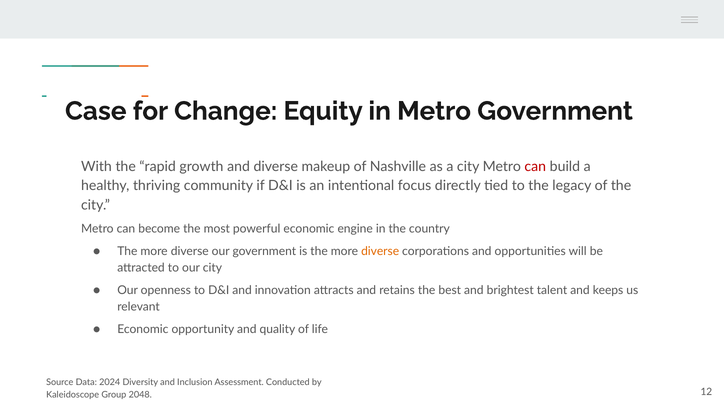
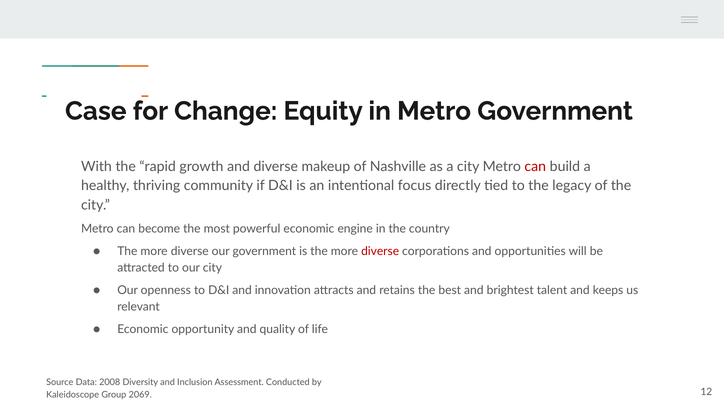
diverse colour: orange -> red (380, 252)
2024: 2024 -> 2008 (110, 383)
2048: 2048 -> 2069 (140, 395)
